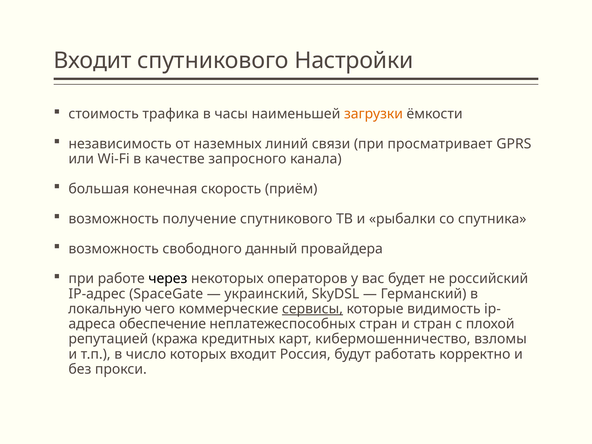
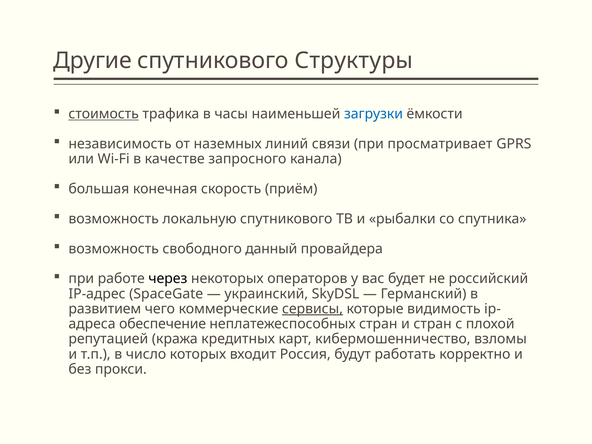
Входит: Входит -> Другие (93, 60)
Настройки: Настройки -> Структуры (354, 60)
стоимость underline: none -> present (104, 114)
загрузки colour: orange -> blue (373, 114)
получение: получение -> локальную (199, 219)
локальную: локальную -> развитием (105, 309)
